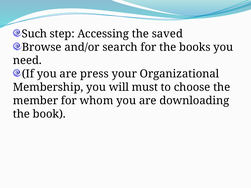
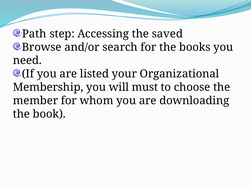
Such: Such -> Path (34, 34)
press: press -> listed (94, 74)
